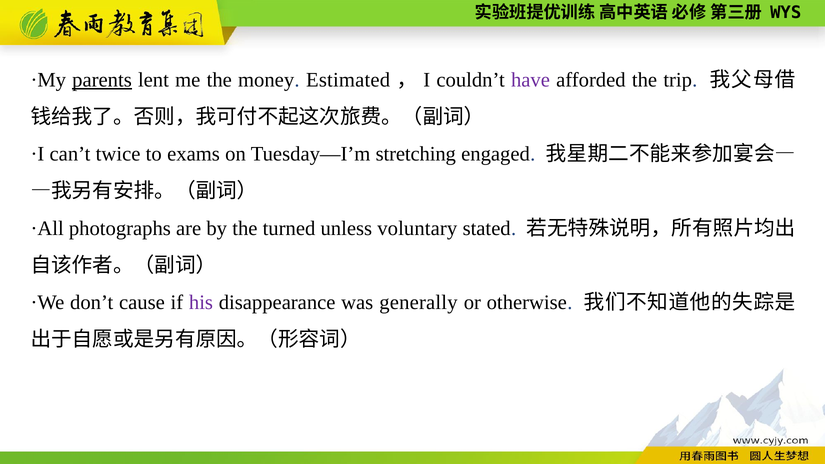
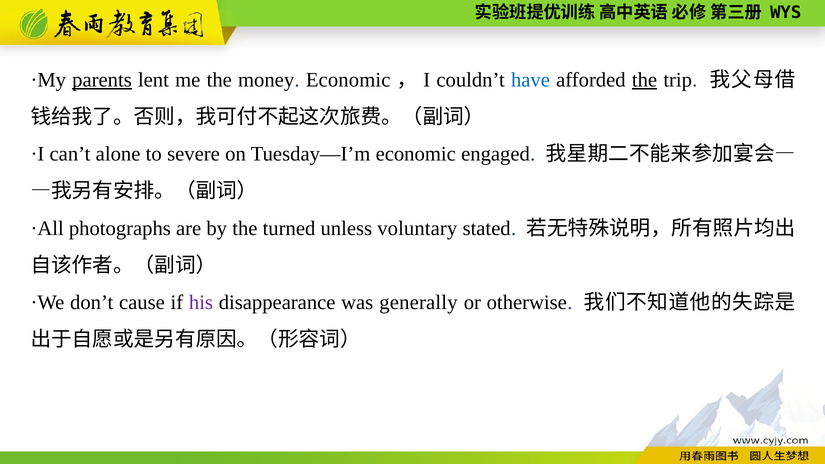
money Estimated: Estimated -> Economic (348, 80)
have colour: purple -> blue (530, 80)
the underline: none -> present (645, 80)
twice: twice -> alone (118, 154)
exams: exams -> severe (194, 154)
Tuesday—I’m stretching: stretching -> economic (416, 154)
